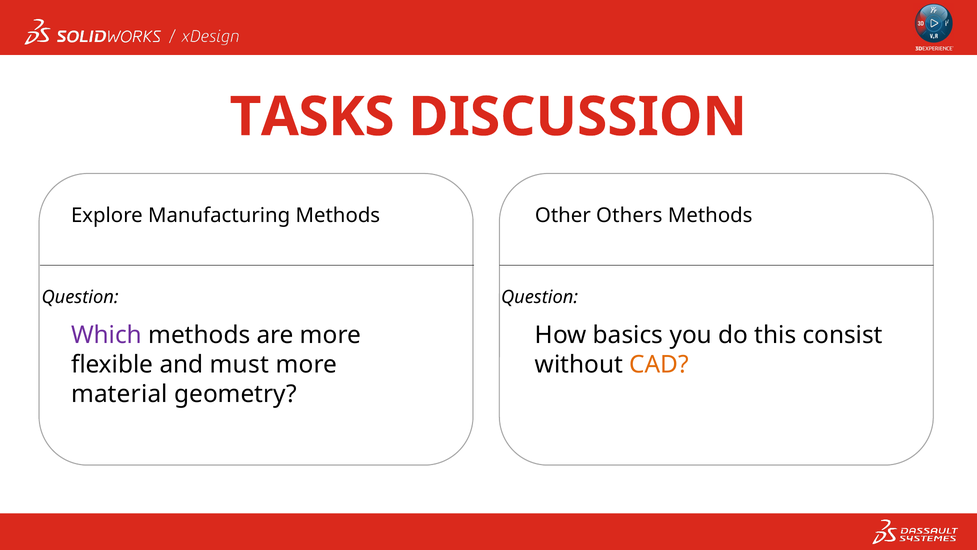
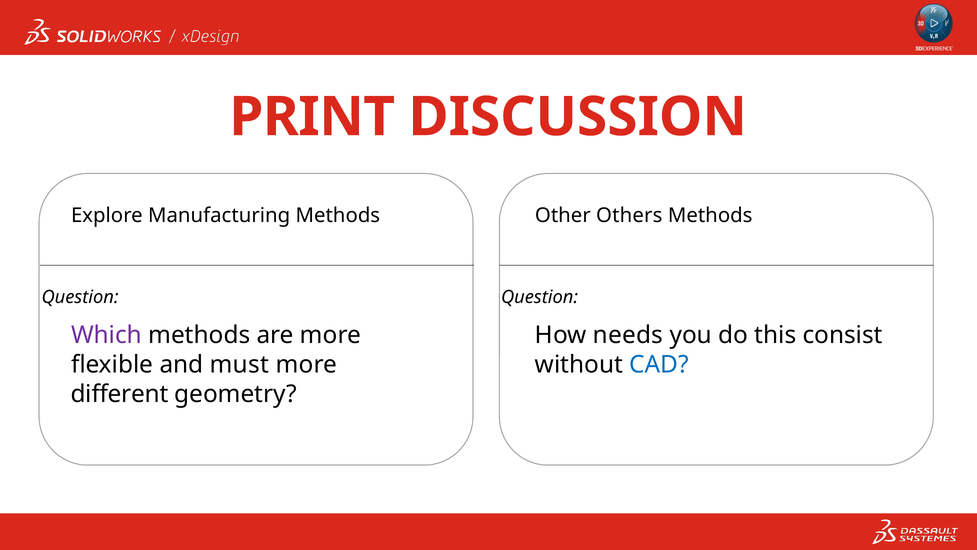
TASKS: TASKS -> PRINT (312, 117)
basics: basics -> needs (628, 335)
CAD colour: orange -> blue (659, 364)
material: material -> different (120, 394)
